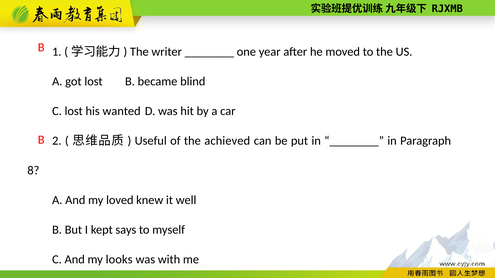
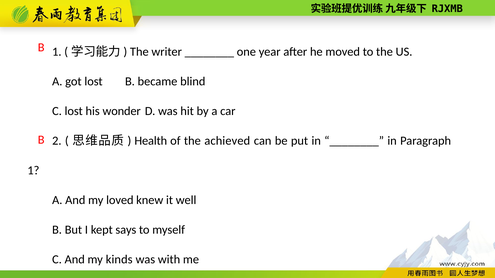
wanted: wanted -> wonder (122, 111)
Useful: Useful -> Health (151, 141)
8: 8 -> 1 (33, 171)
looks: looks -> kinds (119, 260)
